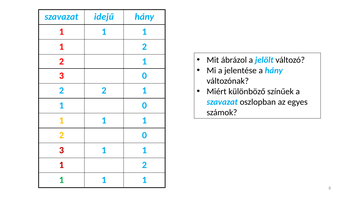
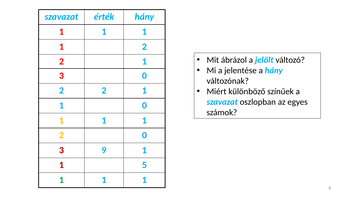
idejű: idejű -> érték (104, 17)
3 1: 1 -> 9 (104, 150)
2: 2 -> 5 (144, 165)
